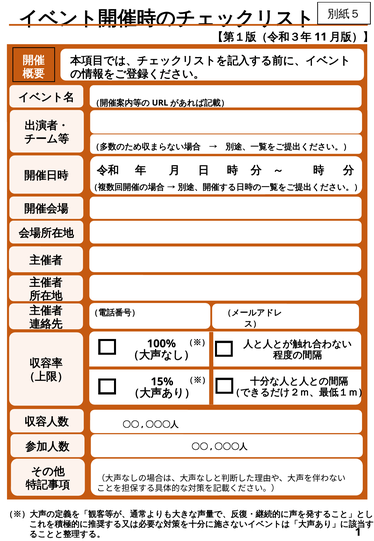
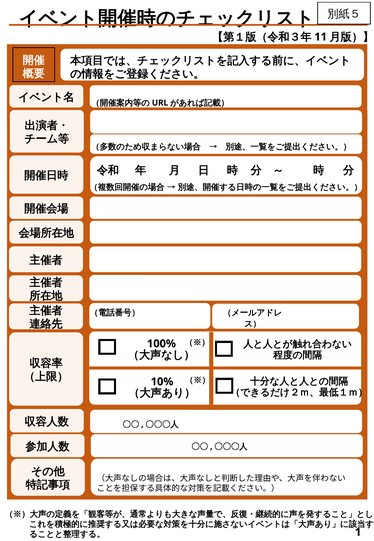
15%: 15% -> 10% (162, 381)
